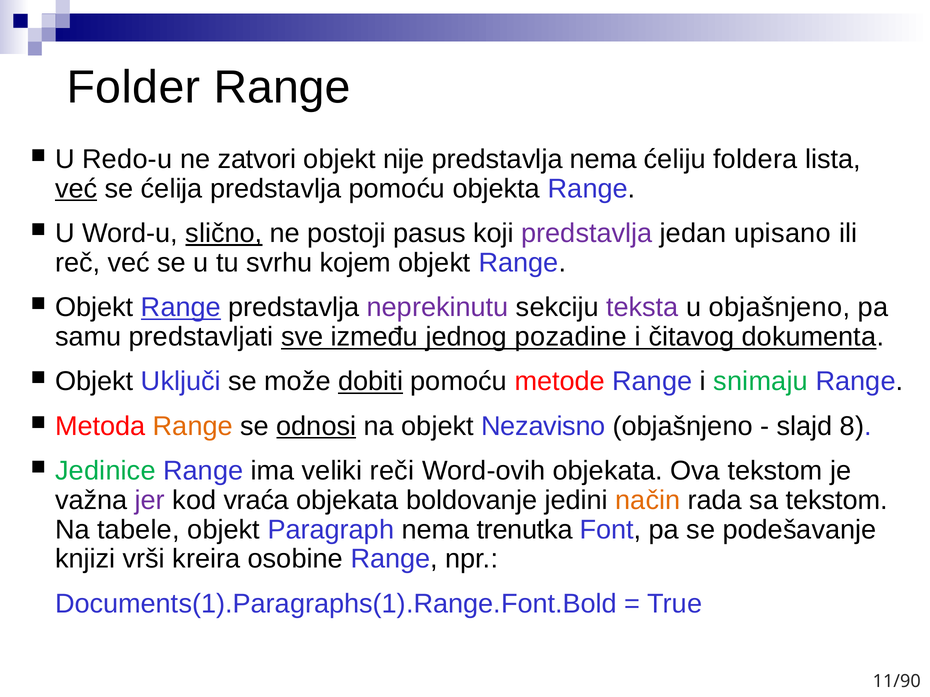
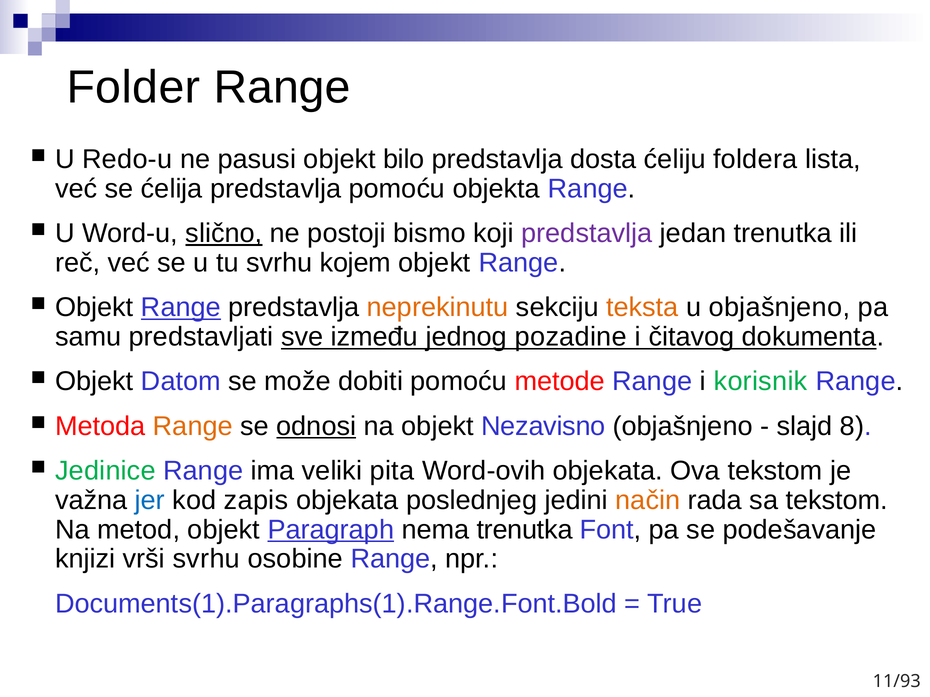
zatvori: zatvori -> pasusi (257, 159)
nije: nije -> bilo (404, 159)
predstavlja nema: nema -> dosta (603, 159)
već underline: present -> none (76, 189)
pasus: pasus -> bismo (430, 234)
jedan upisano: upisano -> trenutka (783, 234)
neprekinutu colour: purple -> orange (438, 308)
teksta colour: purple -> orange (642, 308)
Uključi: Uključi -> Datom (181, 382)
dobiti underline: present -> none (371, 382)
snimaju: snimaju -> korisnik (761, 382)
reči: reči -> pita (392, 471)
jer colour: purple -> blue (150, 501)
vraća: vraća -> zapis (256, 501)
boldovanje: boldovanje -> poslednjeg (472, 501)
tabele: tabele -> metod (139, 530)
Paragraph underline: none -> present (331, 530)
vrši kreira: kreira -> svrhu (206, 559)
11/90: 11/90 -> 11/93 (897, 682)
